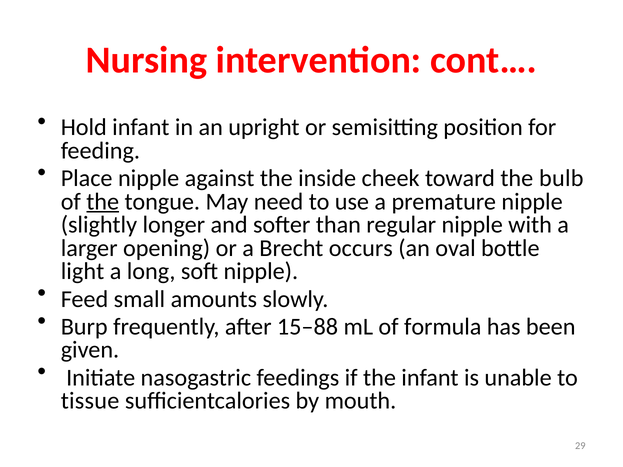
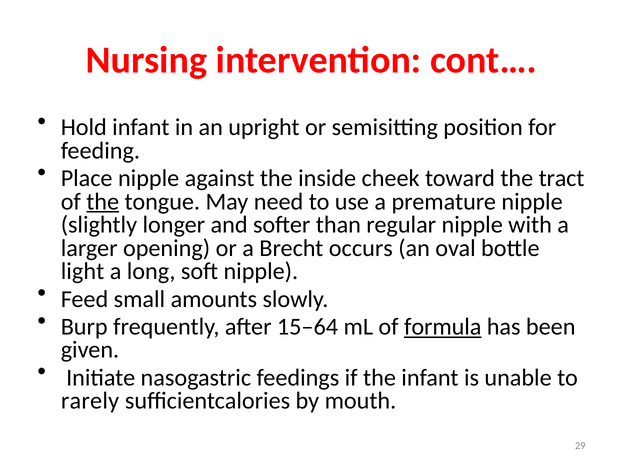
bulb: bulb -> tract (562, 178)
15–88: 15–88 -> 15–64 (308, 327)
formula underline: none -> present (443, 327)
tissue: tissue -> rarely (90, 401)
